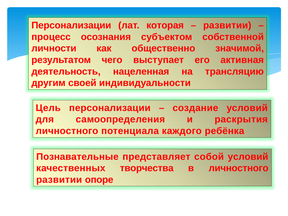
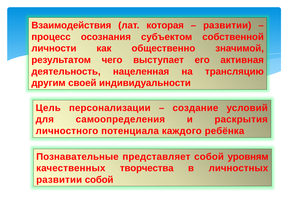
Персонализации: Персонализации -> Взаимодействия (71, 25)
собой условий: условий -> уровням (248, 157)
в личностного: личностного -> личностных (238, 168)
развитии опоре: опоре -> собой (99, 180)
